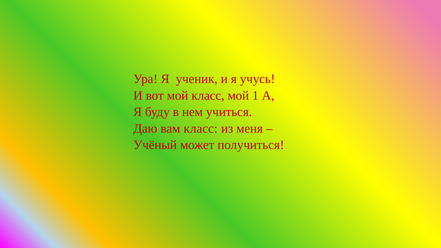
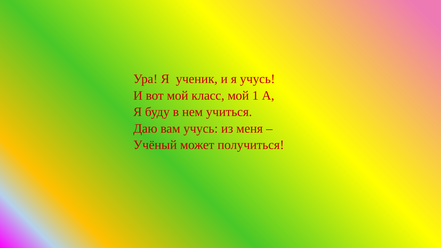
вам класс: класс -> учусь (201, 129)
